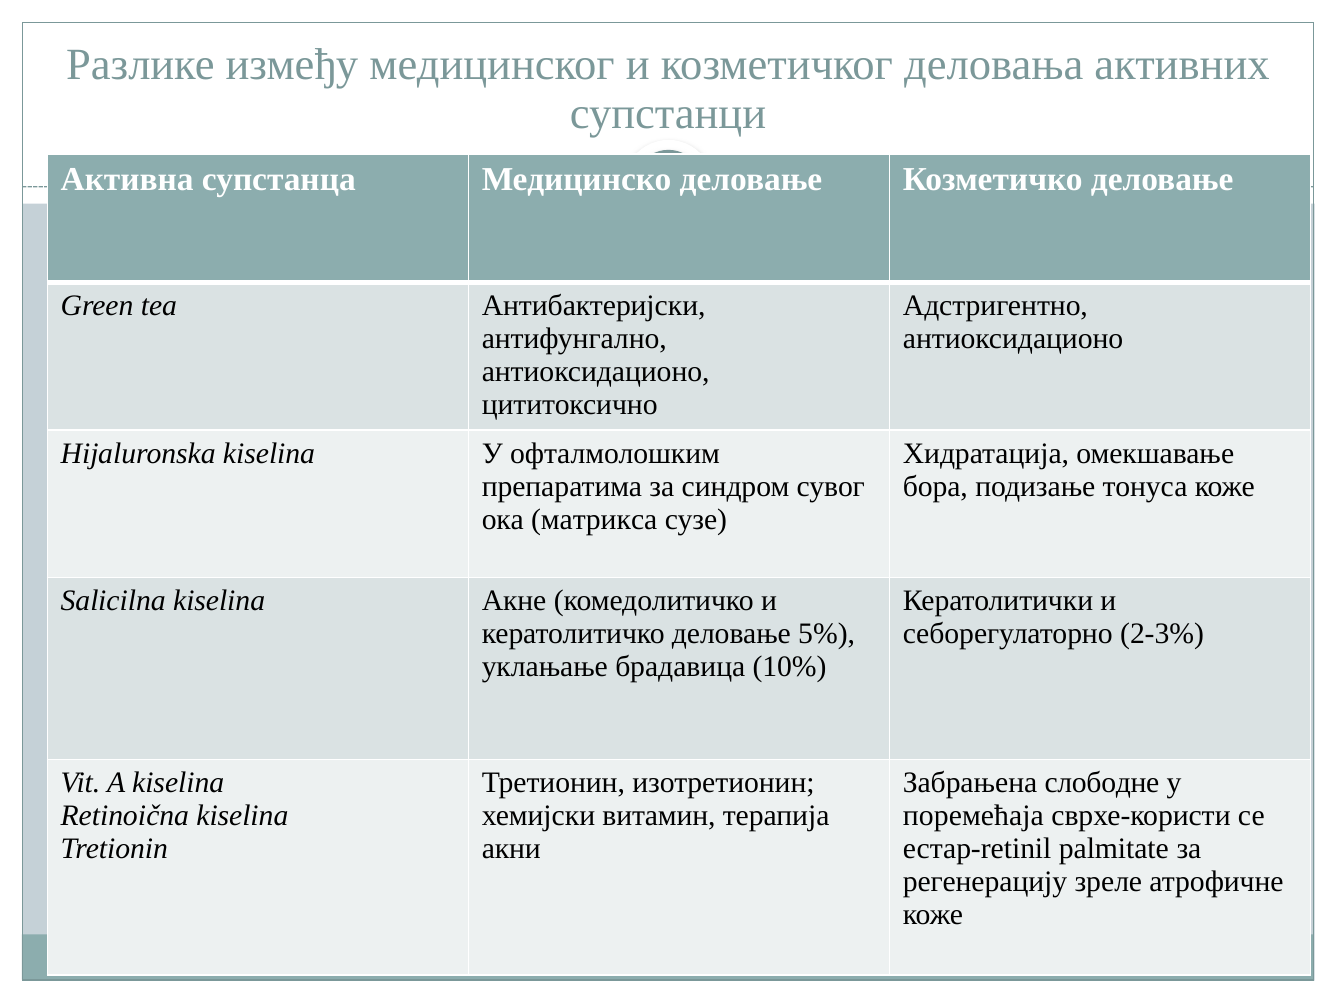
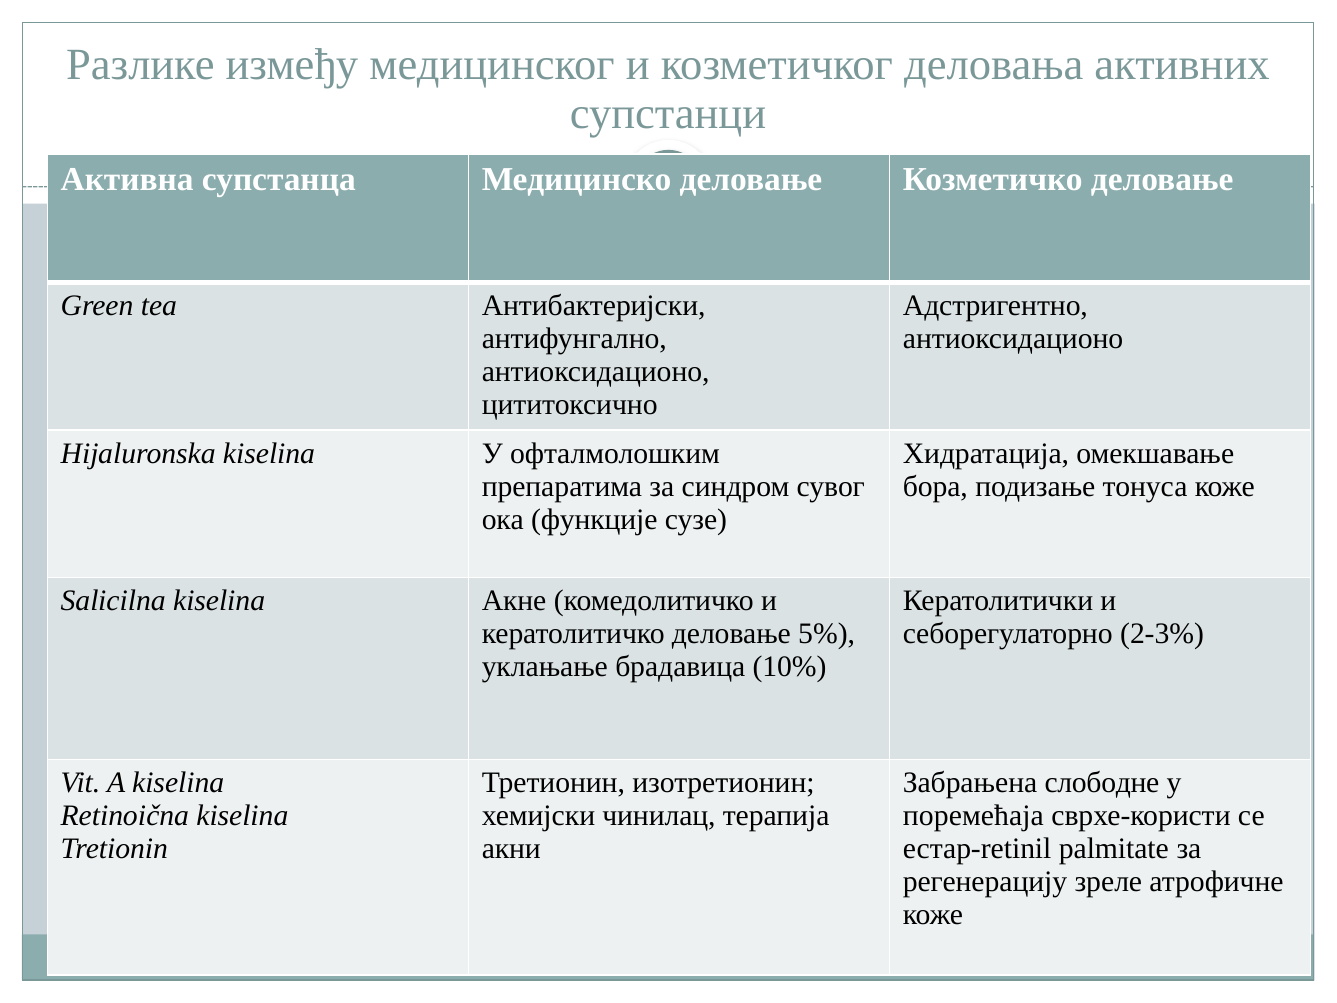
матрикса: матрикса -> функције (594, 519)
витамин: витамин -> чинилац (659, 816)
